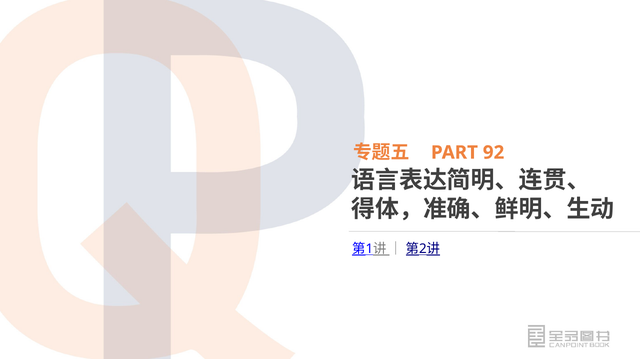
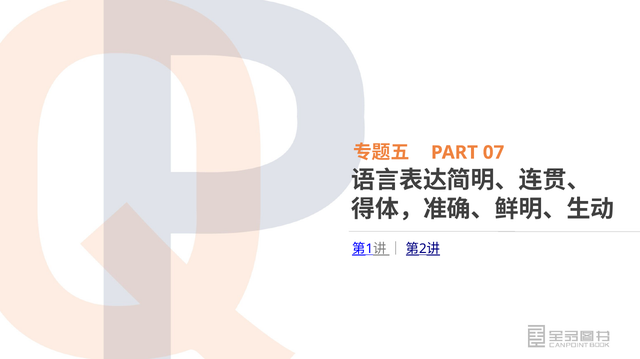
92: 92 -> 07 (494, 152)
